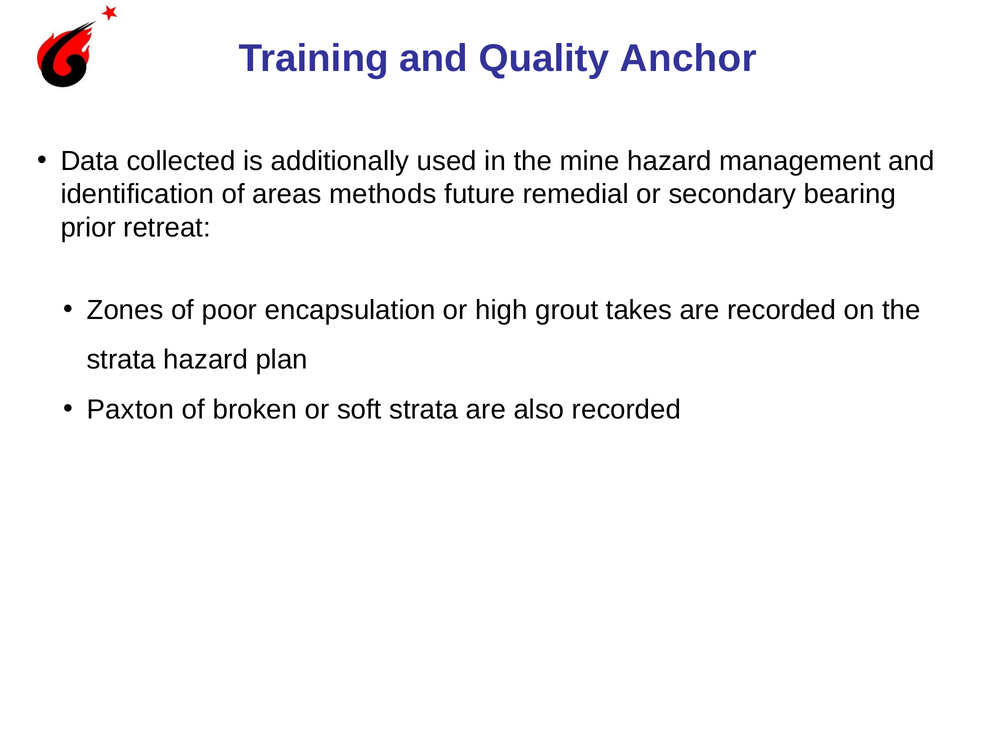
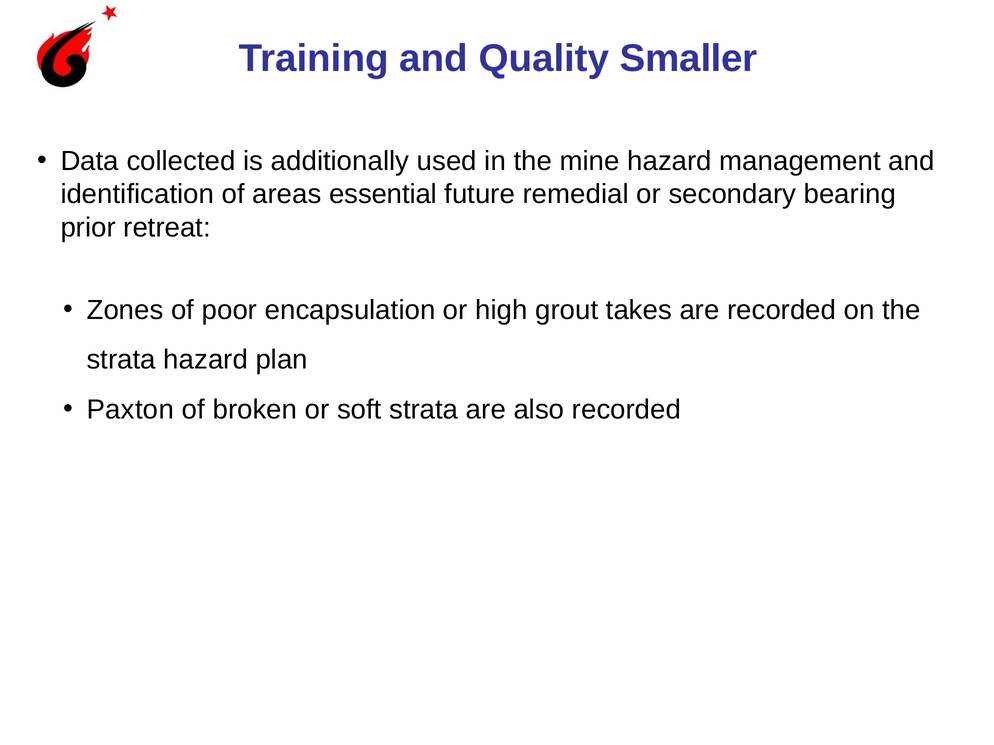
Anchor: Anchor -> Smaller (689, 58)
methods: methods -> essential (383, 194)
